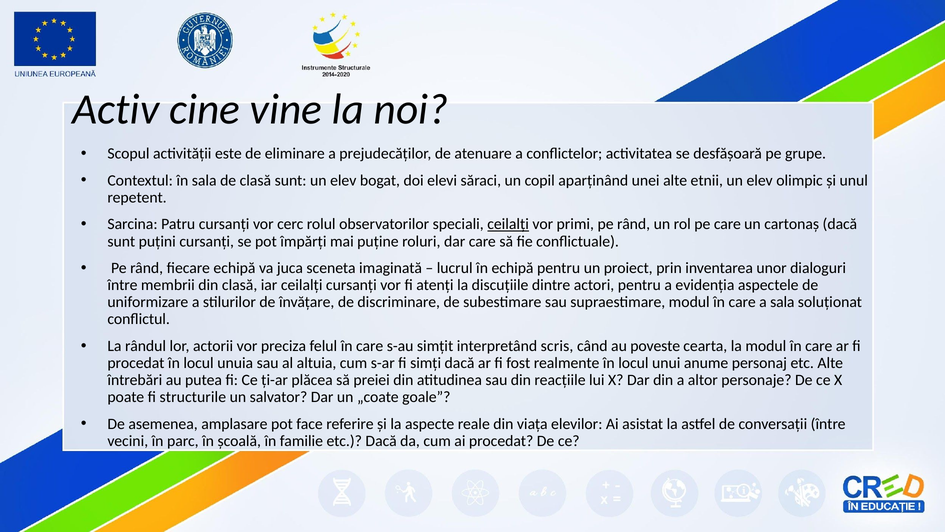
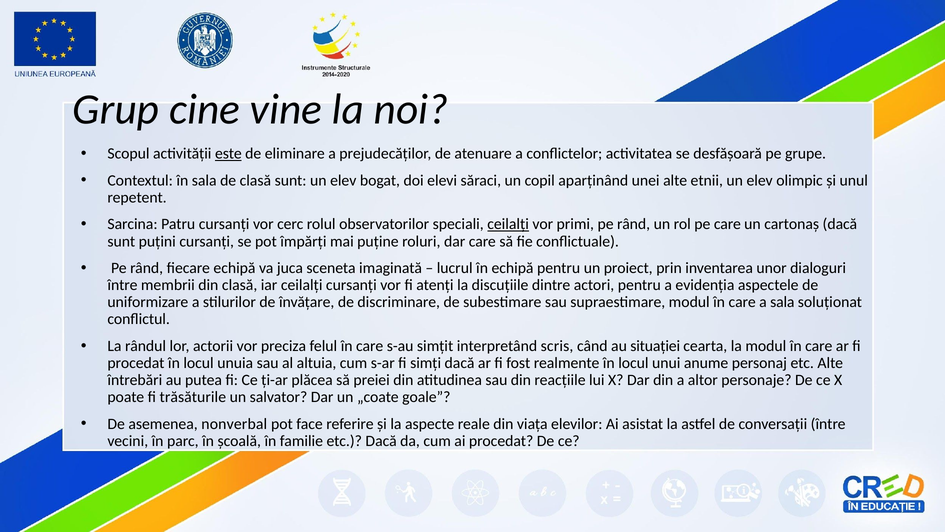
Activ: Activ -> Grup (116, 110)
este underline: none -> present (228, 153)
poveste: poveste -> situației (655, 346)
structurile: structurile -> trăsăturile (193, 397)
amplasare: amplasare -> nonverbal (234, 424)
